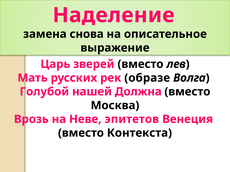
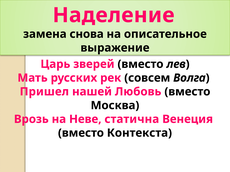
образе: образе -> совсем (147, 78)
Голубой: Голубой -> Пришел (44, 92)
Должна: Должна -> Любовь (138, 92)
эпитетов: эпитетов -> статична (132, 119)
